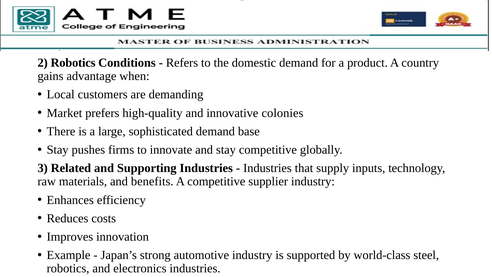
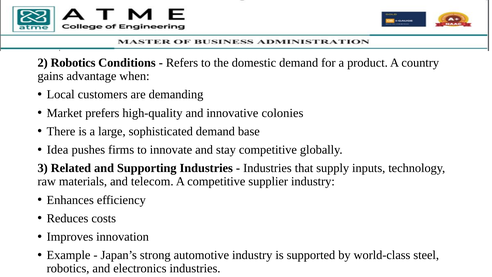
Stay: Stay -> Idea (58, 150)
benefits: benefits -> telecom (152, 181)
